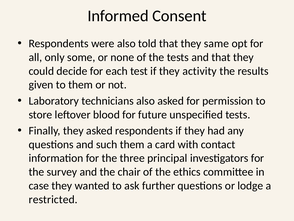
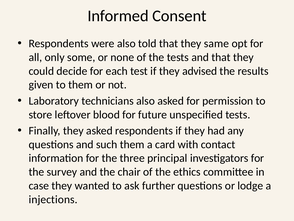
activity: activity -> advised (200, 71)
restricted: restricted -> injections (53, 199)
